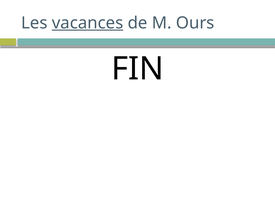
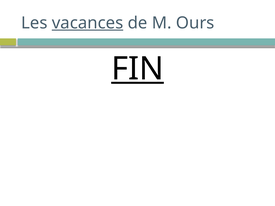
FIN underline: none -> present (138, 69)
